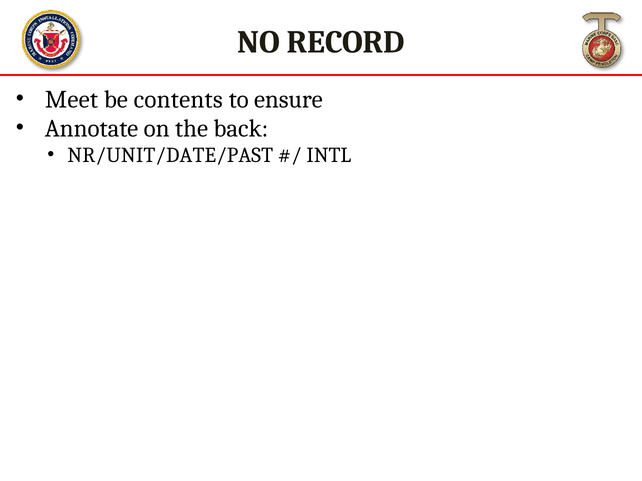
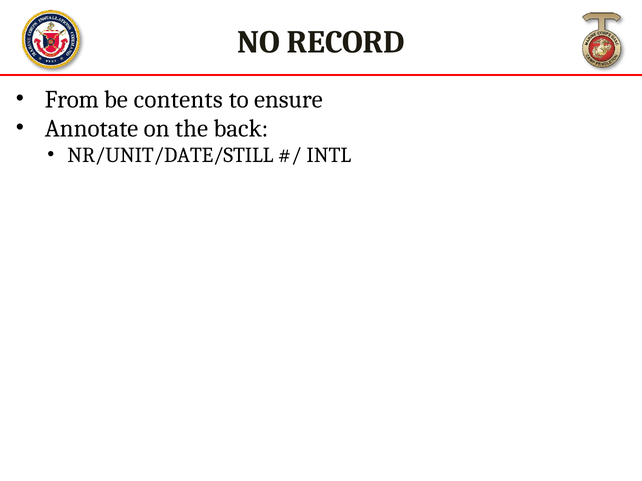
Meet: Meet -> From (72, 100)
NR/UNIT/DATE/PAST: NR/UNIT/DATE/PAST -> NR/UNIT/DATE/STILL (170, 155)
